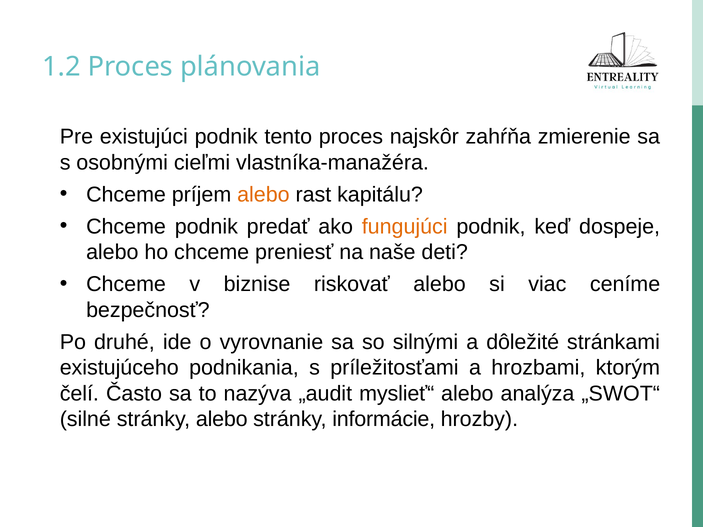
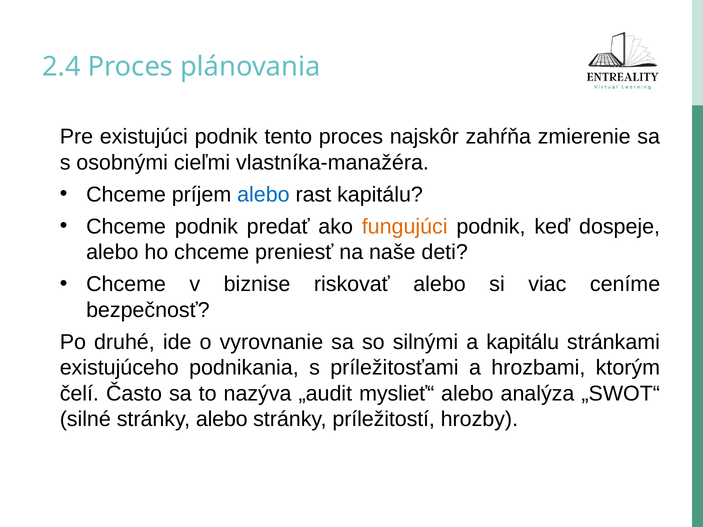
1.2: 1.2 -> 2.4 (61, 67)
alebo colour: orange -> blue (263, 195)
a dôležité: dôležité -> kapitálu (523, 342)
informácie: informácie -> príležitostí (384, 420)
